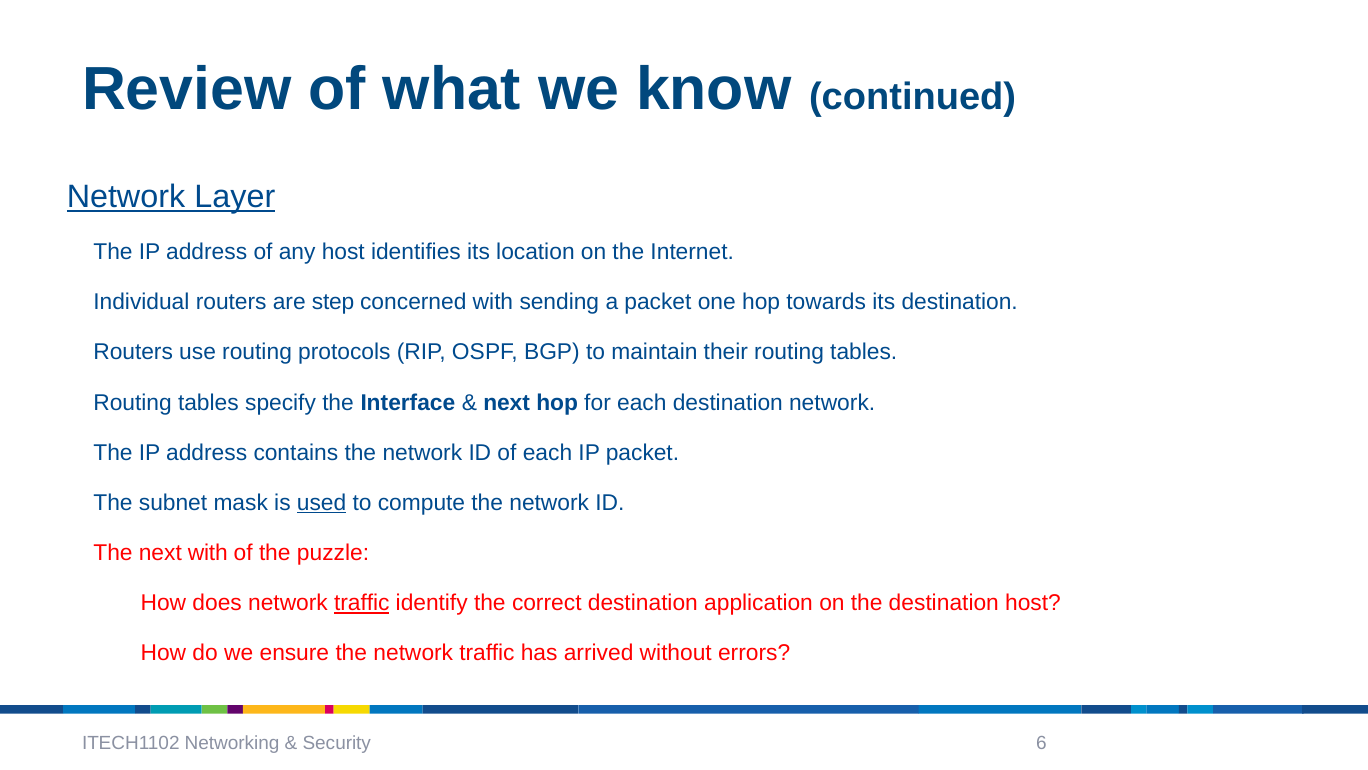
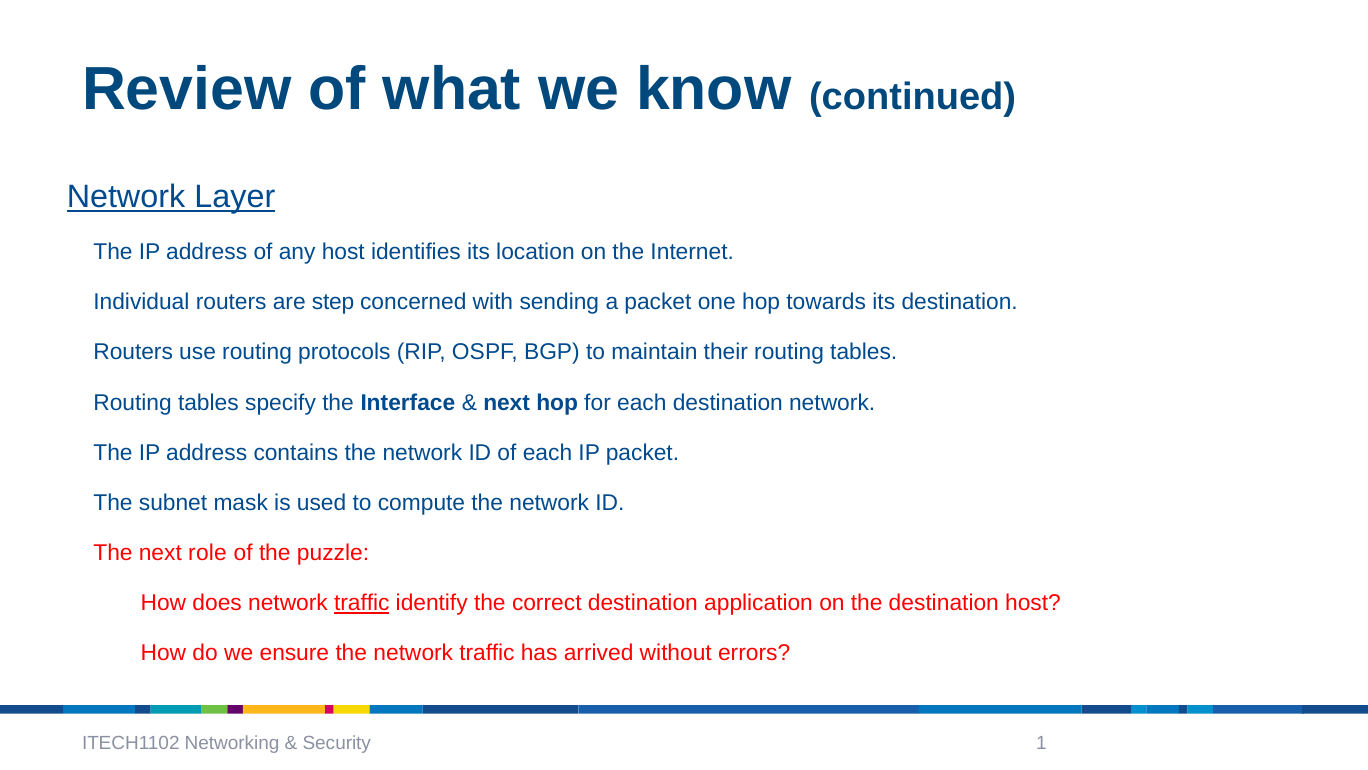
used underline: present -> none (322, 503)
next with: with -> role (208, 553)
6: 6 -> 1 (1041, 743)
